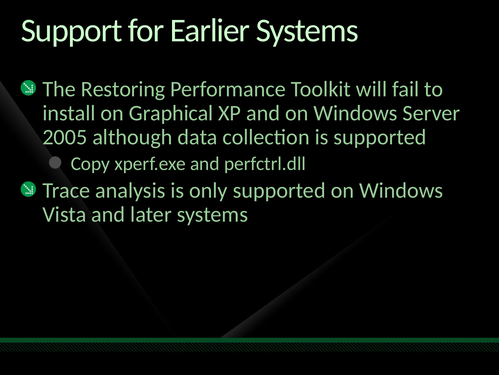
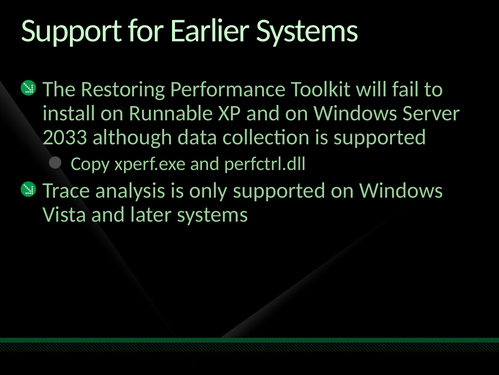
Graphical: Graphical -> Runnable (171, 113)
2005: 2005 -> 2033 (65, 137)
